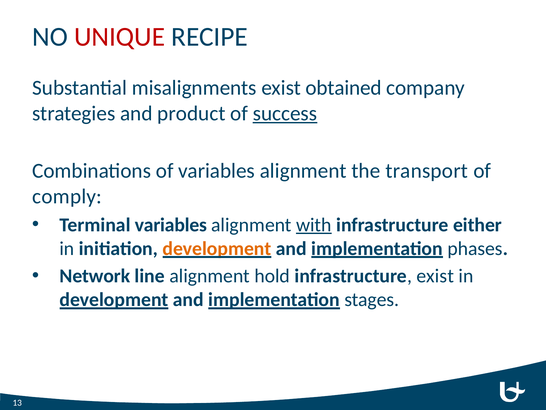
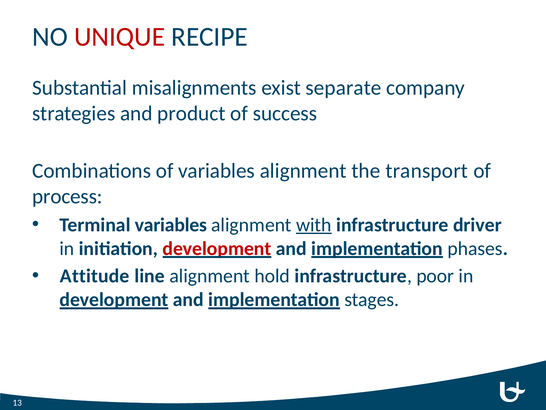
obtained: obtained -> separate (343, 88)
success underline: present -> none (285, 113)
comply: comply -> process (67, 196)
either: either -> driver (477, 225)
development colour: orange -> red (217, 248)
Network: Network -> Attitude (95, 276)
infrastructure exist: exist -> poor (435, 276)
